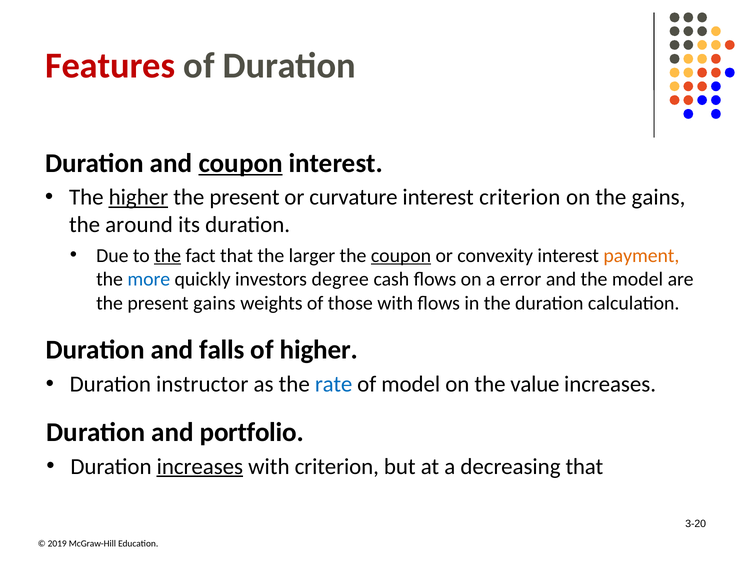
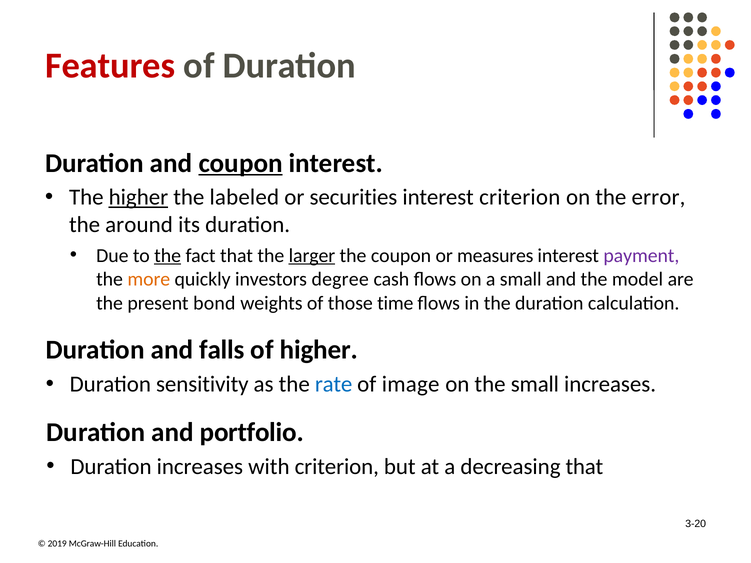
present: present -> labeled (244, 197)
curvature: curvature -> securities (353, 197)
the gains: gains -> error (658, 197)
larger underline: none -> present (312, 256)
coupon underline: present -> none (401, 256)
convexity: convexity -> measures (495, 256)
payment colour: orange -> purple (641, 256)
more colour: blue -> orange (149, 279)
a error: error -> small (521, 279)
present gains: gains -> bond (214, 303)
those with: with -> time (395, 303)
instructor: instructor -> sensitivity (202, 384)
of model: model -> image (411, 384)
the value: value -> small (535, 384)
increases underline: present -> none (200, 467)
